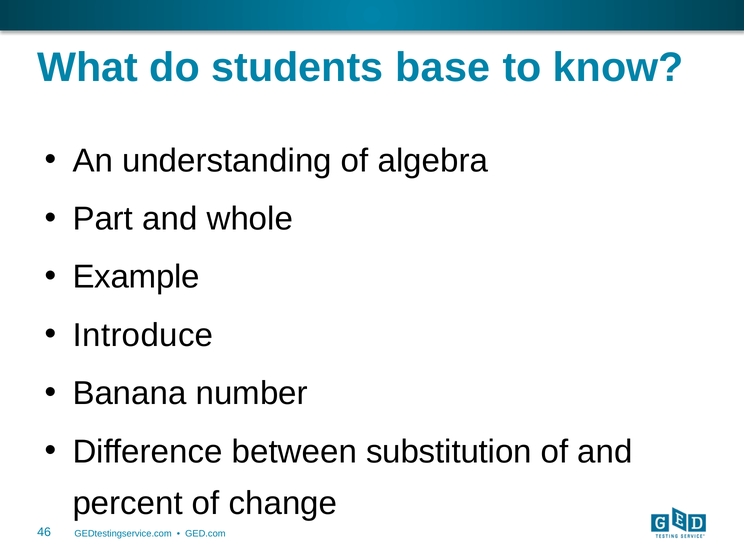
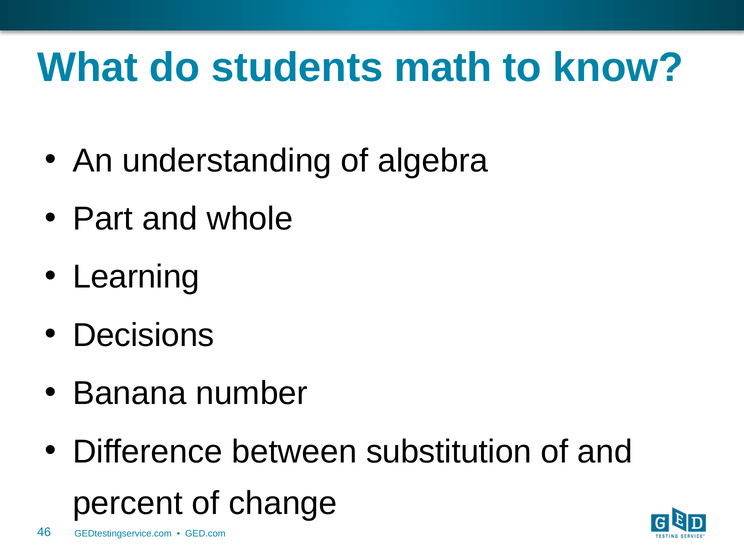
base: base -> math (443, 68)
Example: Example -> Learning (136, 277)
Introduce: Introduce -> Decisions (143, 335)
